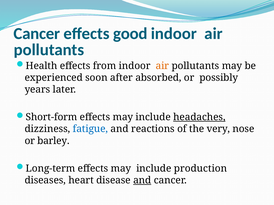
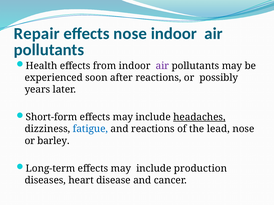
Cancer: Cancer -> Repair (37, 34)
effects good: good -> nose (130, 34)
air colour: orange -> purple (162, 66)
after absorbed: absorbed -> reactions (158, 78)
very: very -> lead (218, 129)
and underline: present -> none (142, 181)
